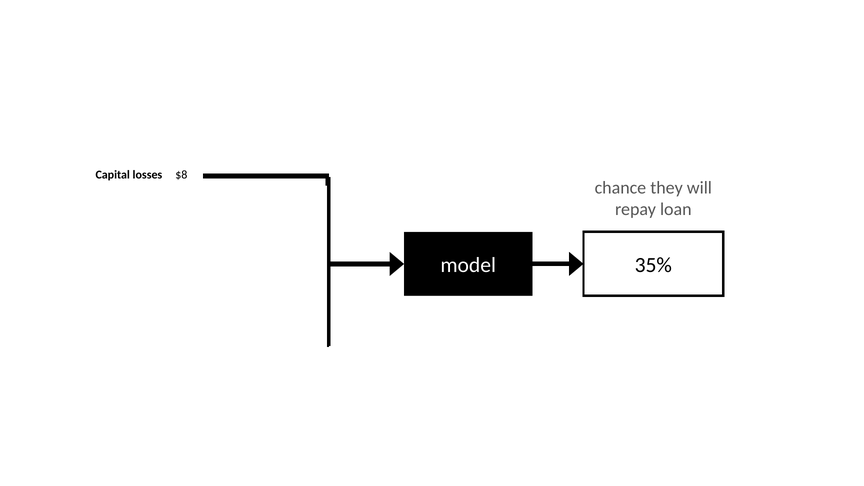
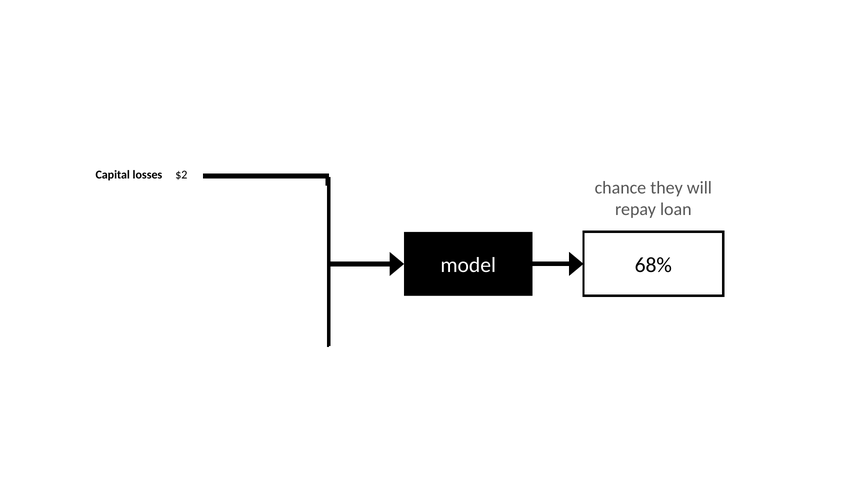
$8: $8 -> $2 (181, 175)
35%: 35% -> 68% (653, 265)
